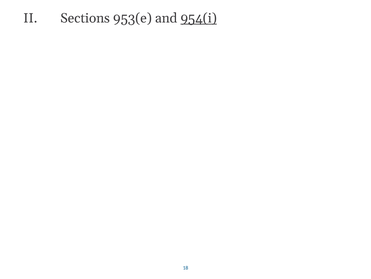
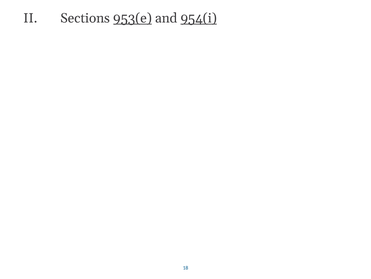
953(e underline: none -> present (132, 18)
